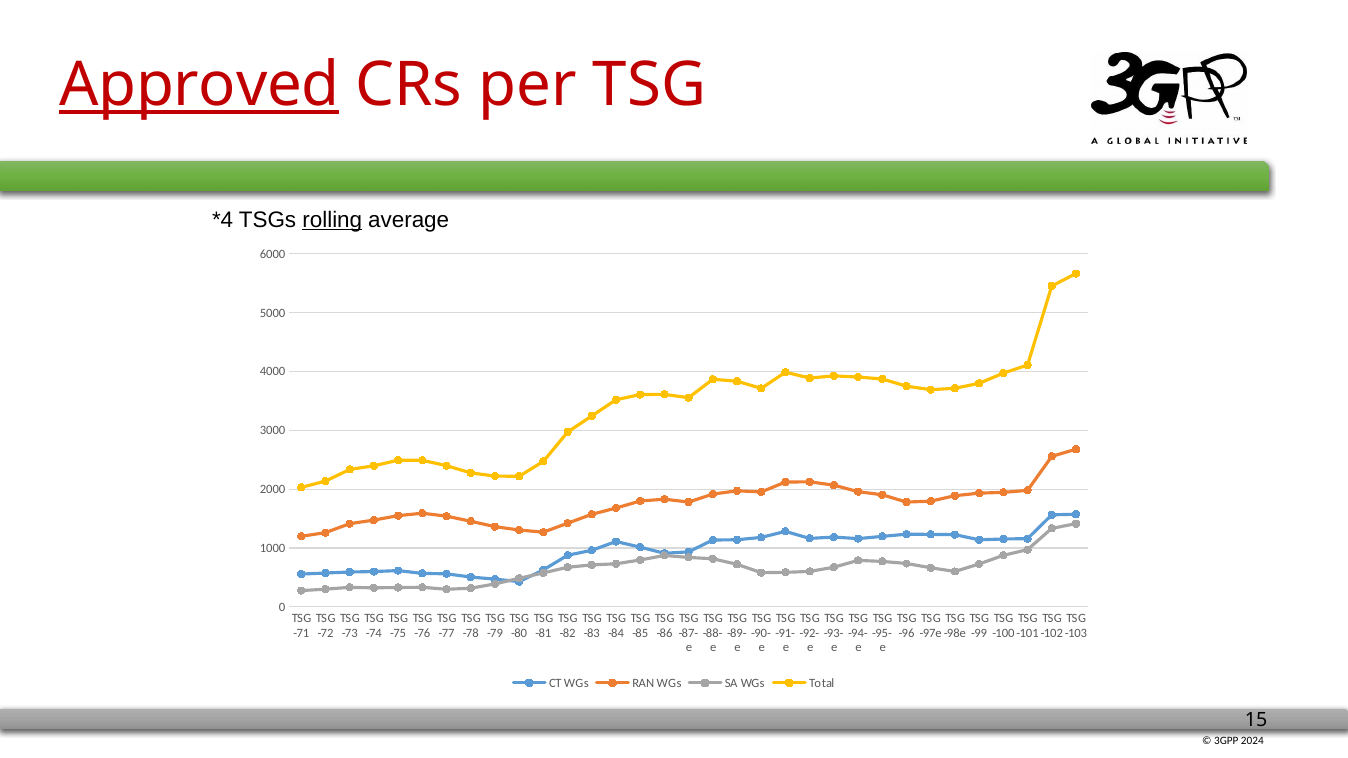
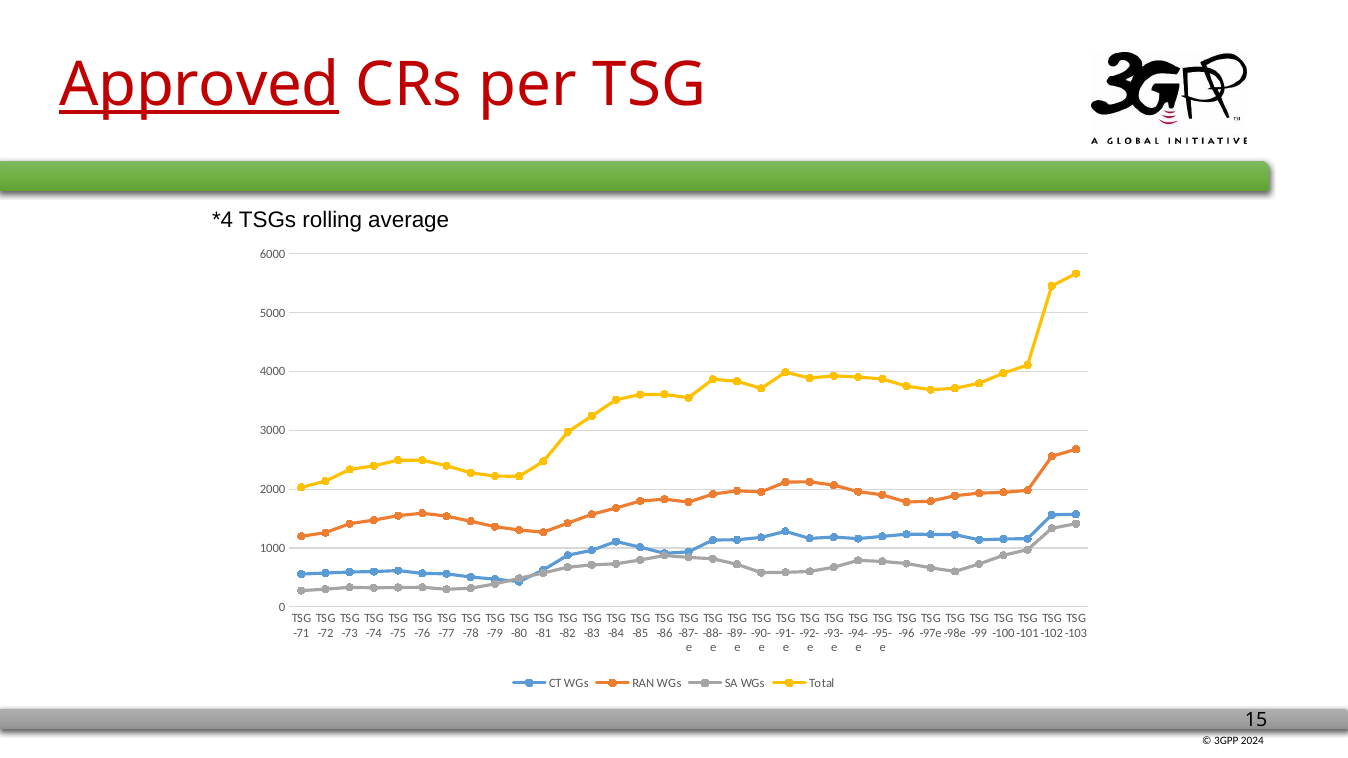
rolling underline: present -> none (332, 220)
